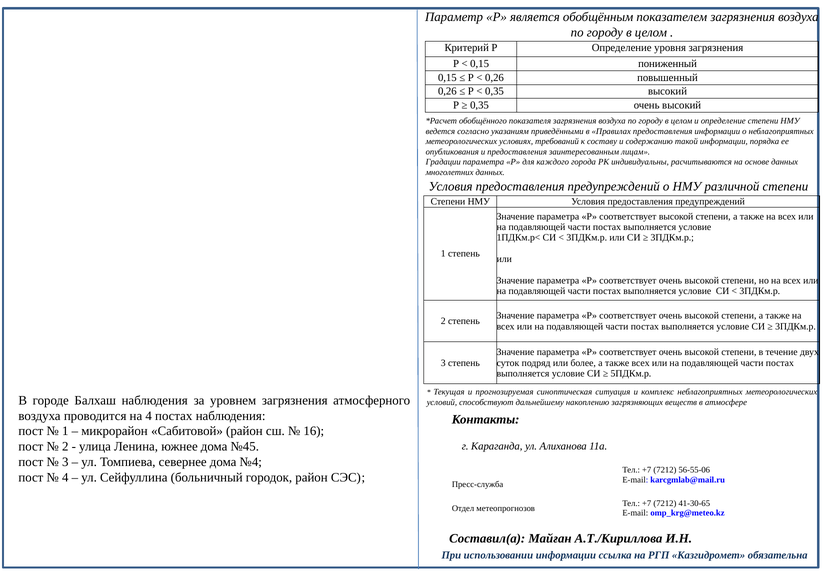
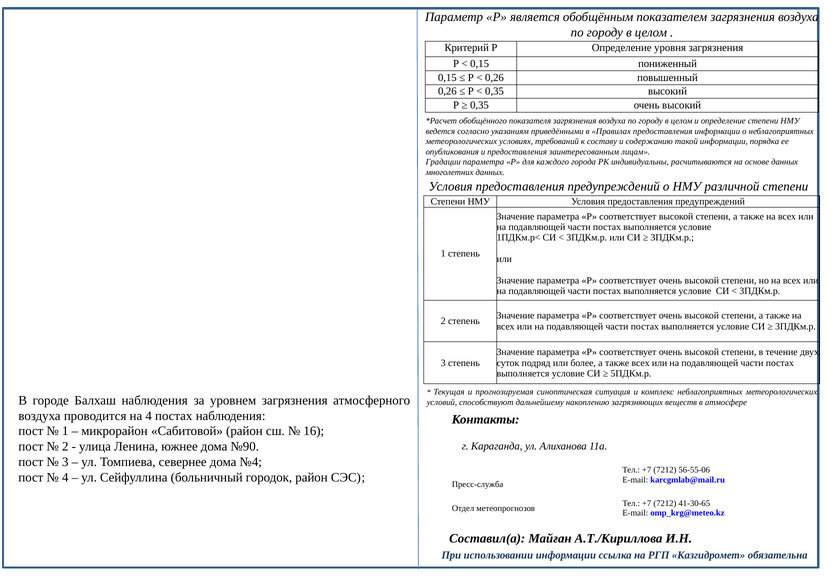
№45: №45 -> №90 (245, 447)
